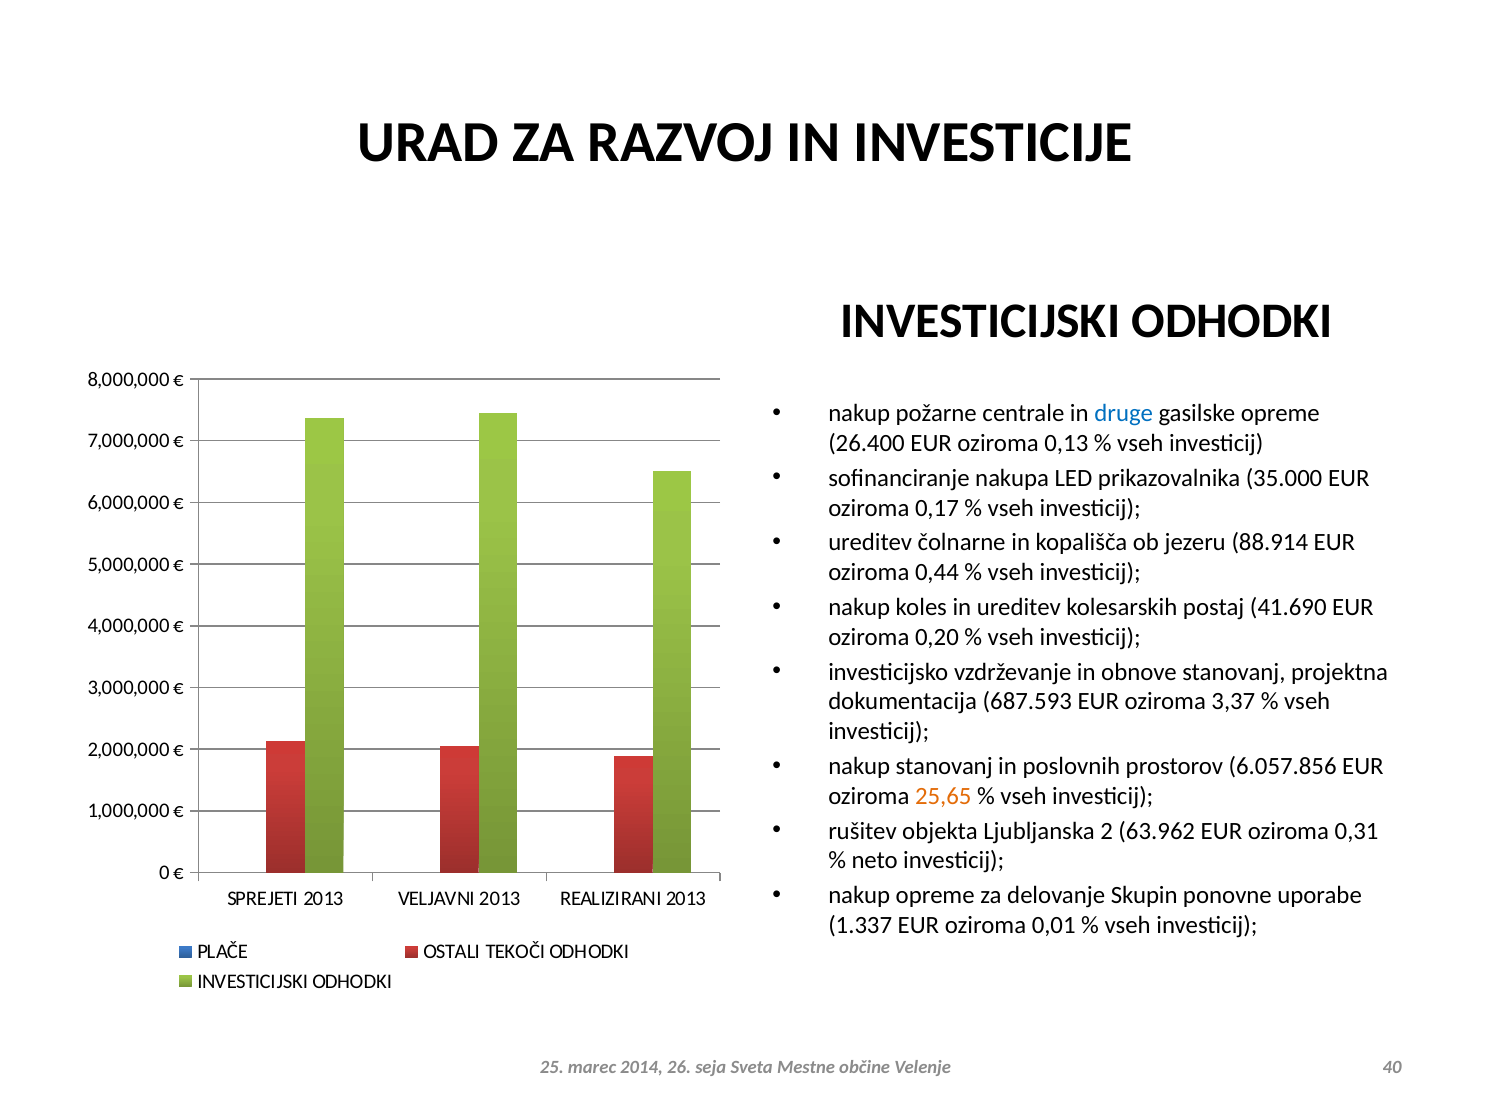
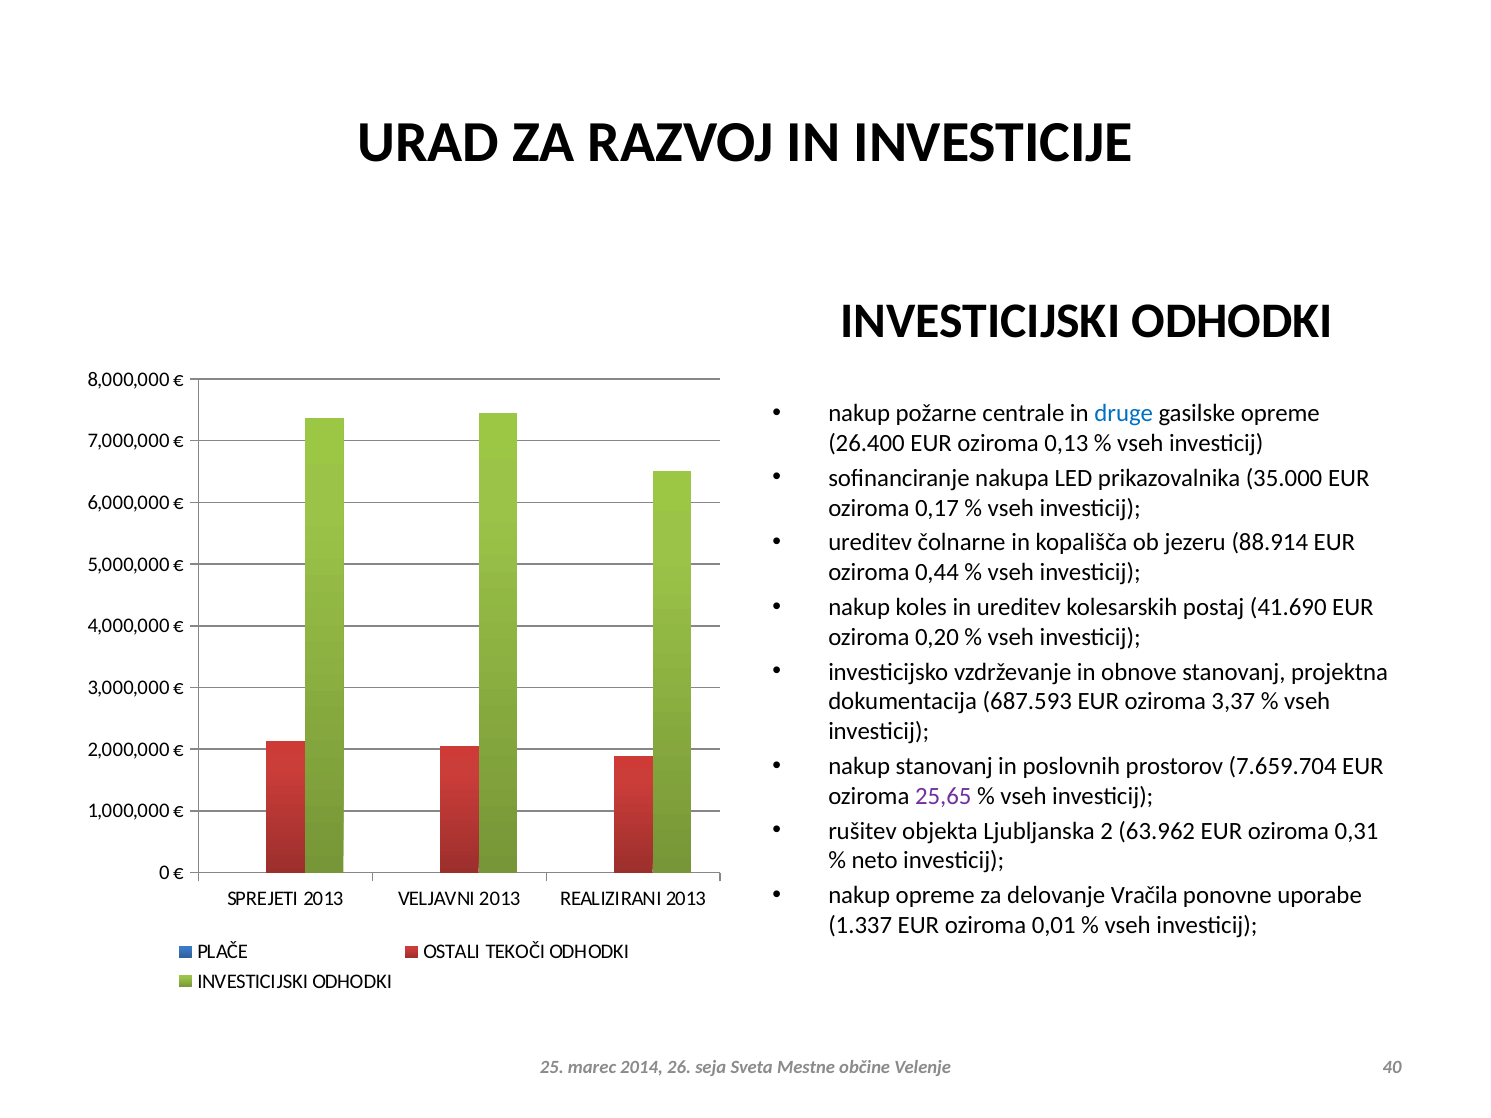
6.057.856: 6.057.856 -> 7.659.704 (1283, 766)
25,65 colour: orange -> purple (943, 796)
Skupin: Skupin -> Vračila (1144, 896)
